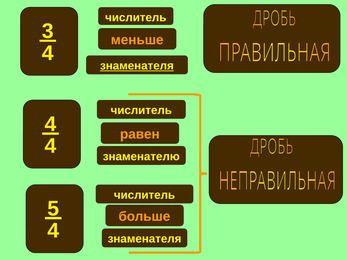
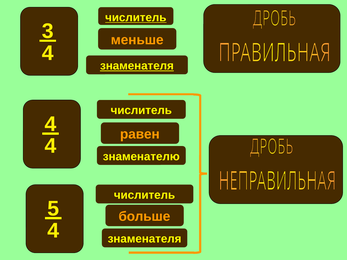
числитель underline: none -> present (136, 18)
